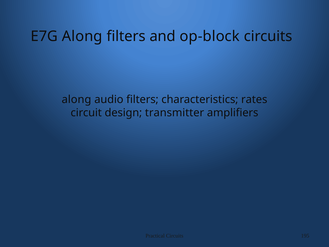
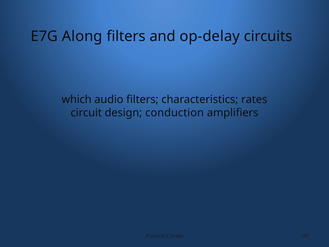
op-block: op-block -> op-delay (210, 36)
along: along -> which (77, 99)
transmitter: transmitter -> conduction (175, 113)
